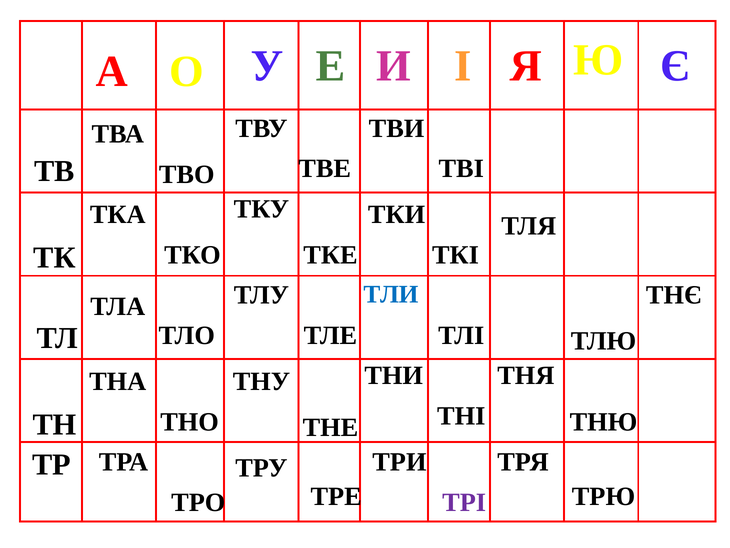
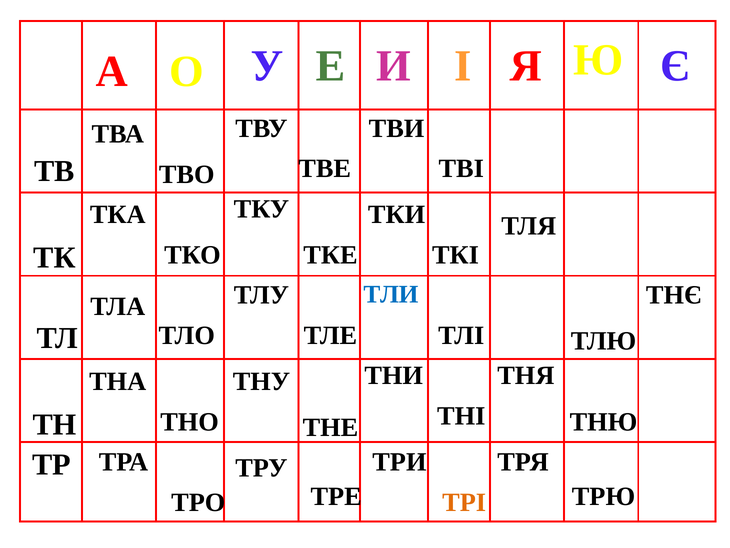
ТРІ colour: purple -> orange (464, 502)
